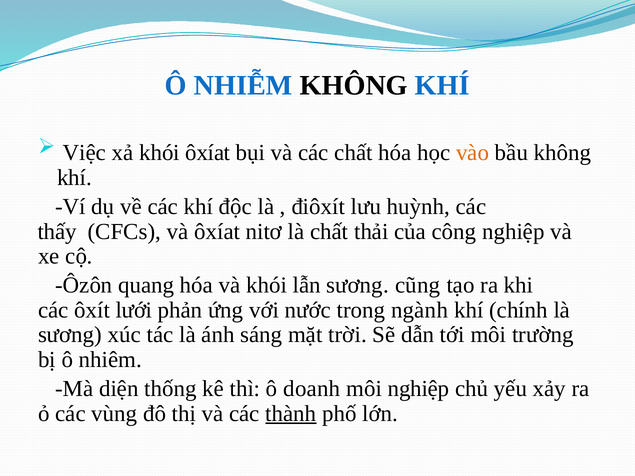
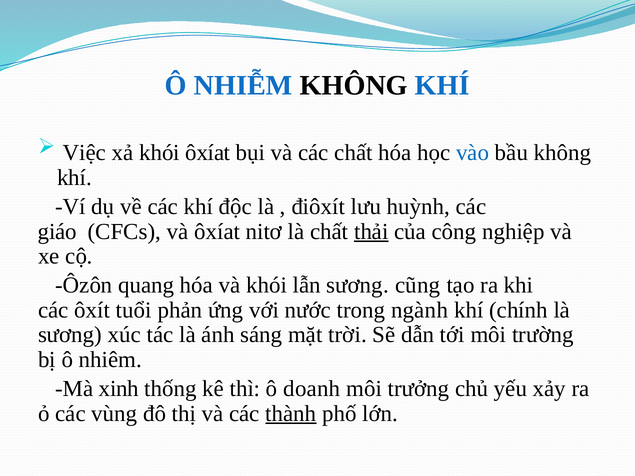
vào colour: orange -> blue (473, 153)
thấy: thấy -> giáo (57, 232)
thải underline: none -> present (371, 232)
lưới: lưới -> tuổi (134, 310)
diện: diện -> xinh (119, 389)
môi nghiệp: nghiệp -> trưởng (419, 389)
